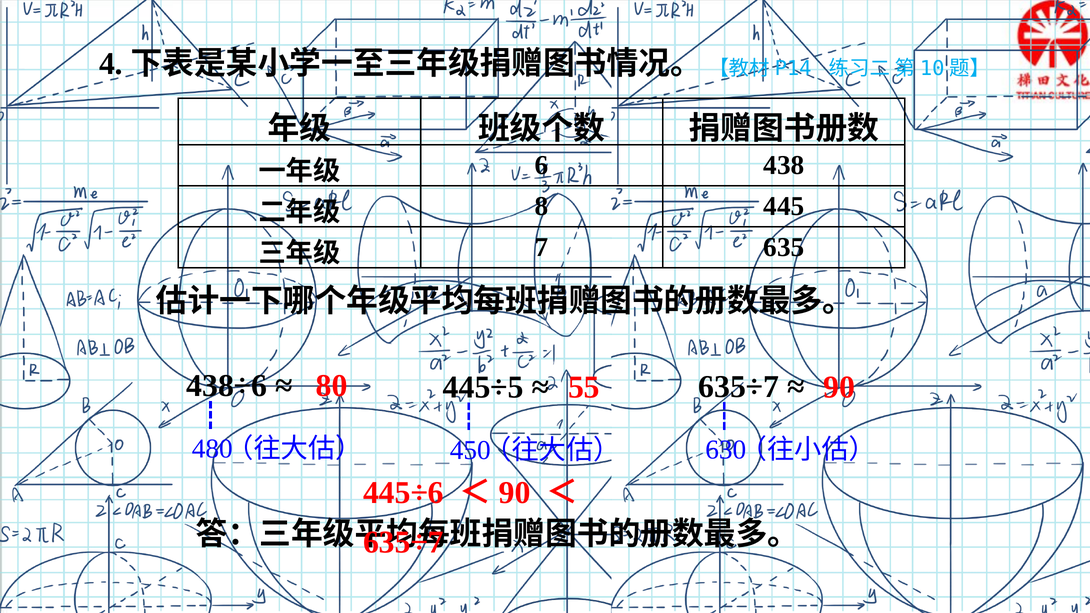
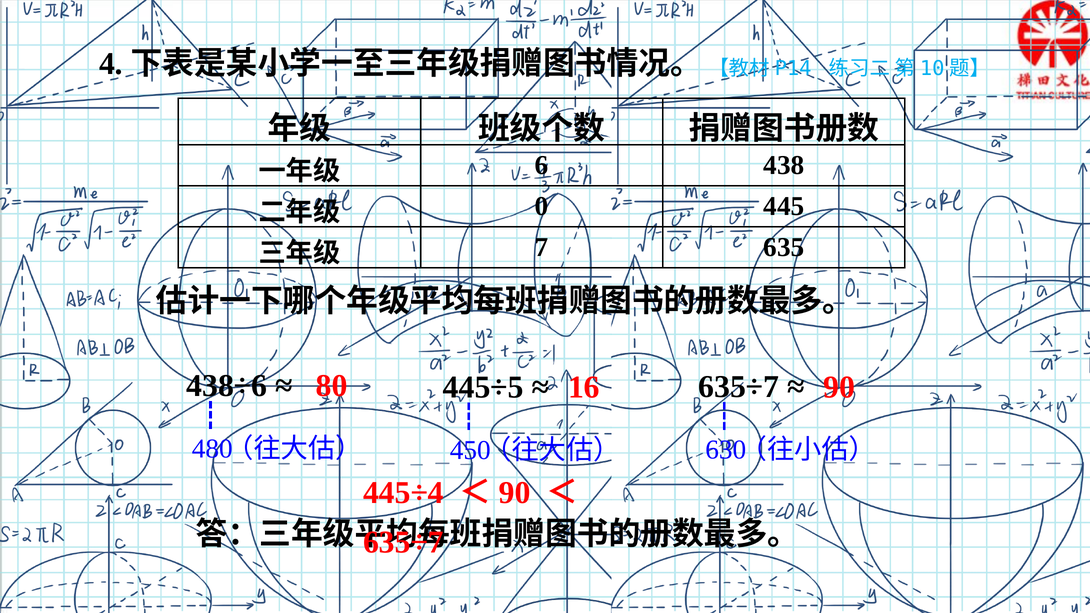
8: 8 -> 0 (542, 206)
55: 55 -> 16 (584, 387)
445÷6: 445÷6 -> 445÷4 (403, 493)
